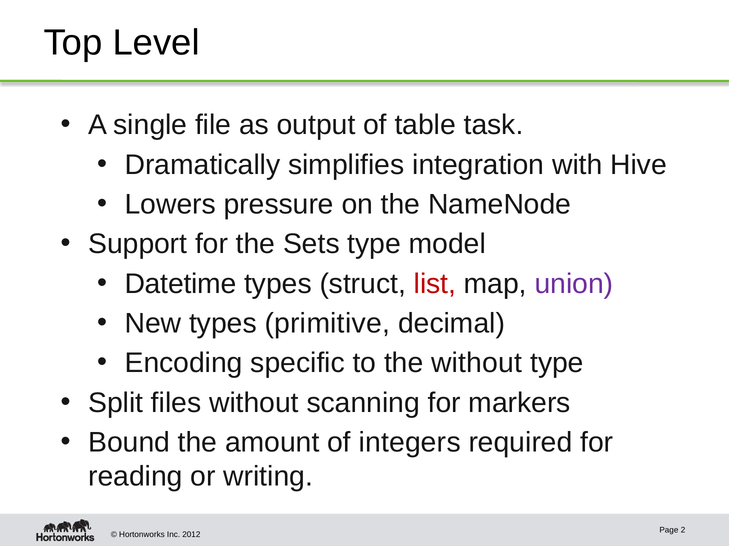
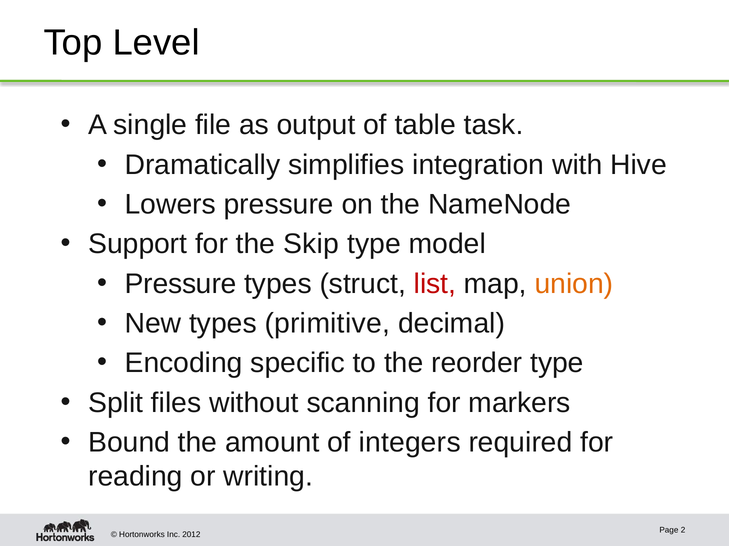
Sets: Sets -> Skip (311, 244)
Datetime: Datetime -> Pressure (181, 284)
union colour: purple -> orange (574, 284)
the without: without -> reorder (477, 364)
